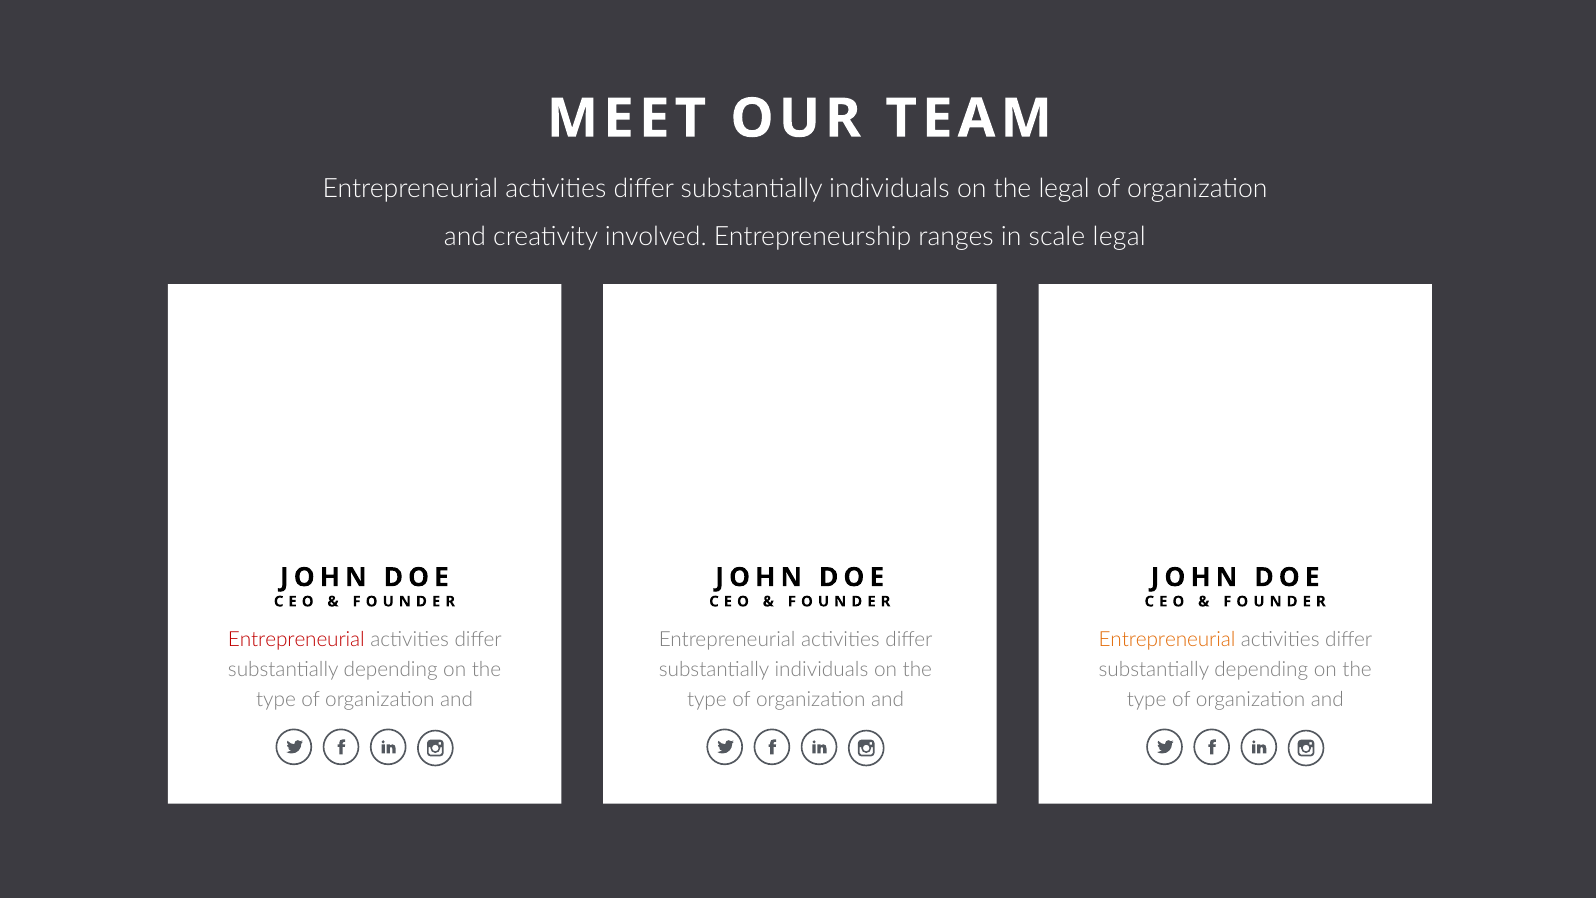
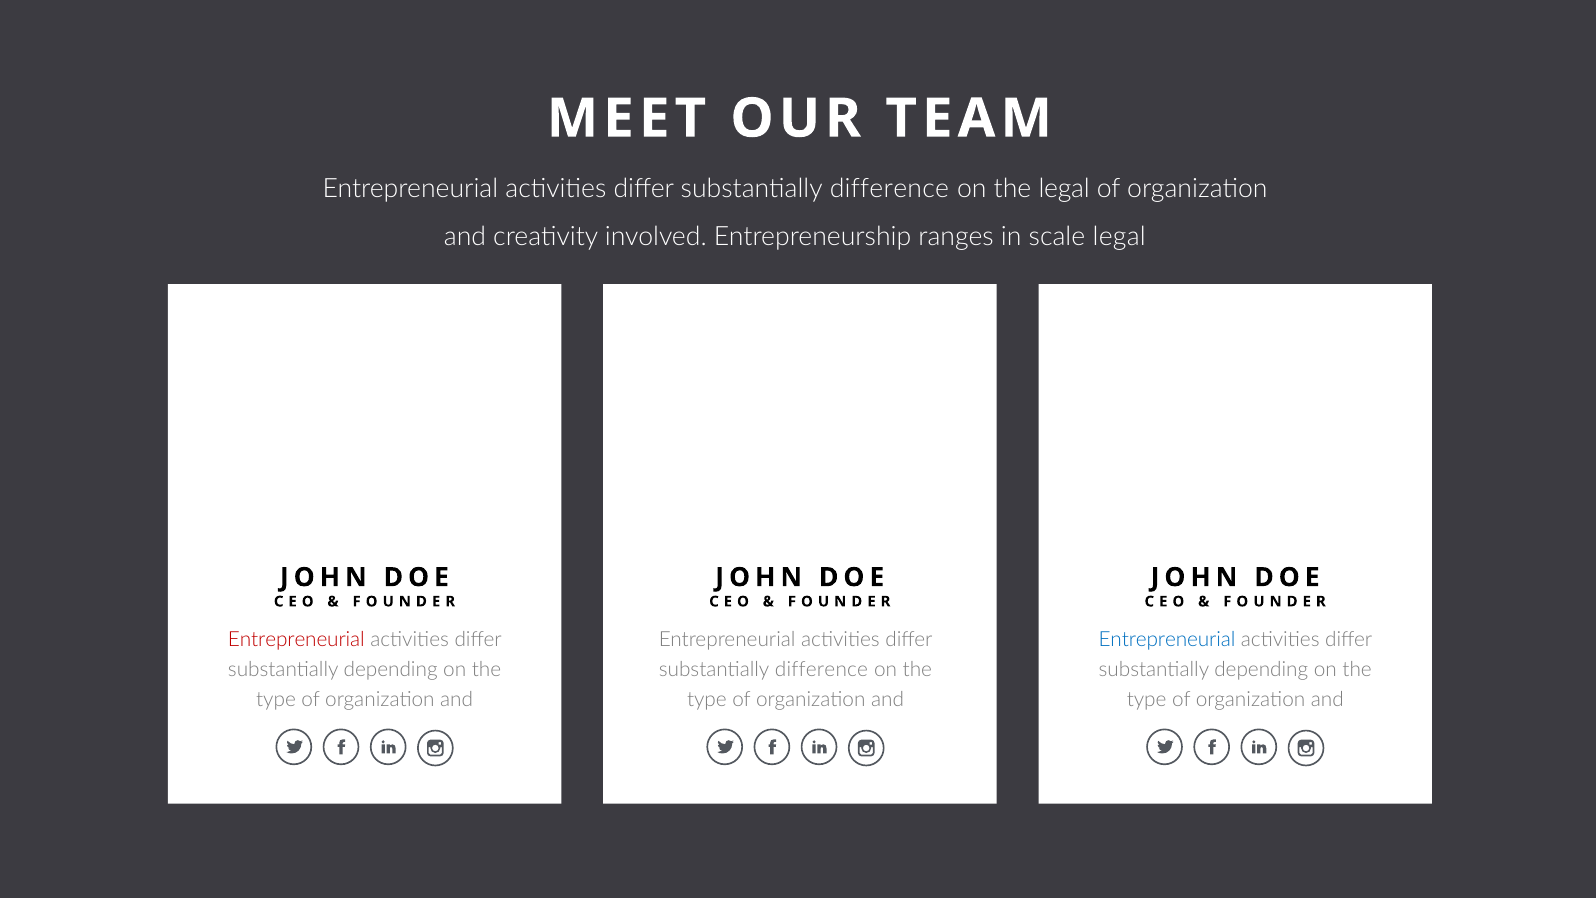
individuals: individuals -> difference (889, 188)
Entrepreneurial colour: orange -> blue (1167, 640)
individuals: individuals -> difference (821, 669)
